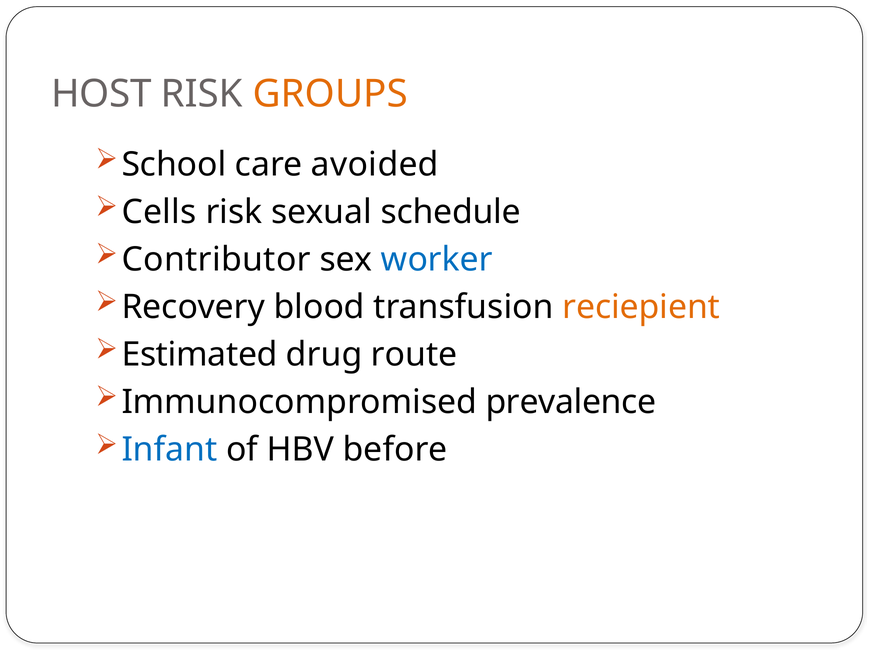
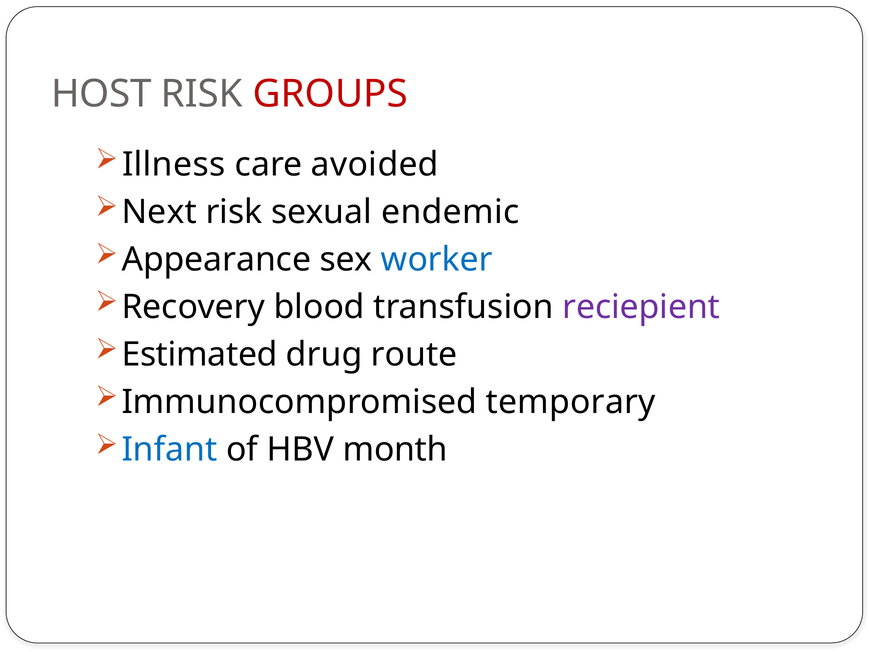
GROUPS colour: orange -> red (330, 94)
School: School -> Illness (174, 164)
Cells: Cells -> Next (159, 212)
schedule: schedule -> endemic (450, 212)
Contributor: Contributor -> Appearance (216, 259)
reciepient colour: orange -> purple (641, 307)
prevalence: prevalence -> temporary (571, 402)
before: before -> month (395, 449)
